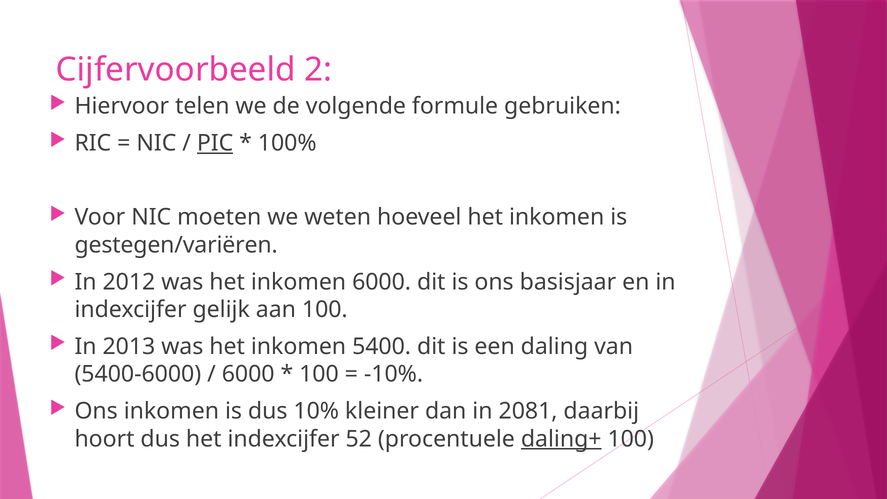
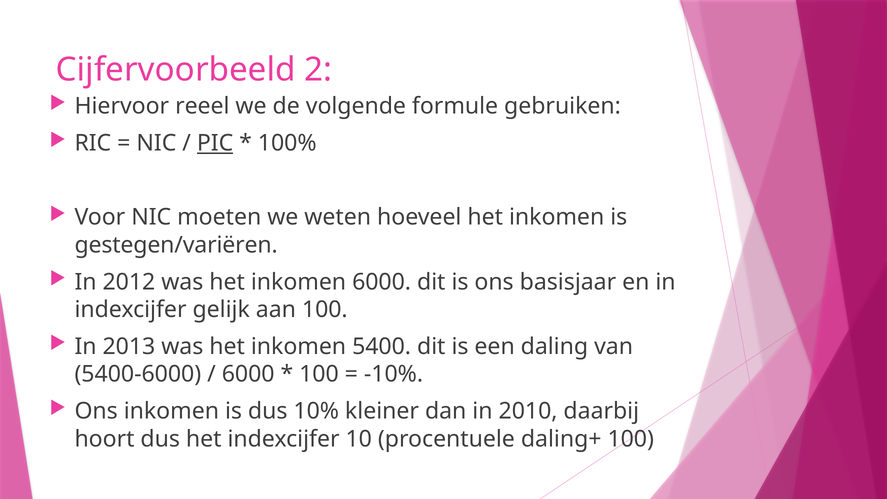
telen: telen -> reeel (202, 106)
2081: 2081 -> 2010 (528, 411)
52: 52 -> 10 (359, 439)
daling+ underline: present -> none (561, 439)
